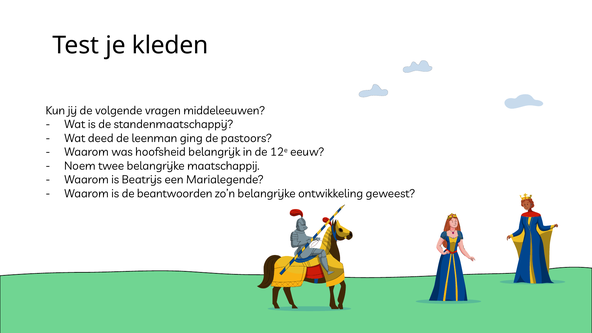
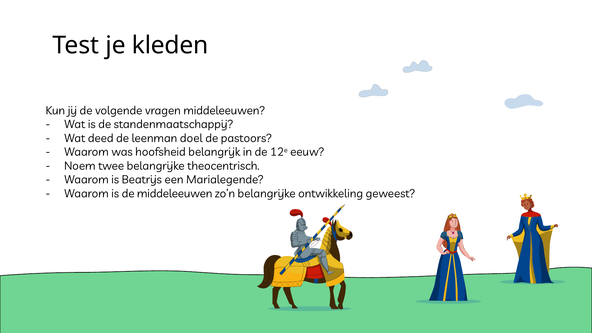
ging: ging -> doel (191, 138)
maatschappij: maatschappij -> theocentrisch (223, 166)
de beantwoorden: beantwoorden -> middeleeuwen (175, 194)
